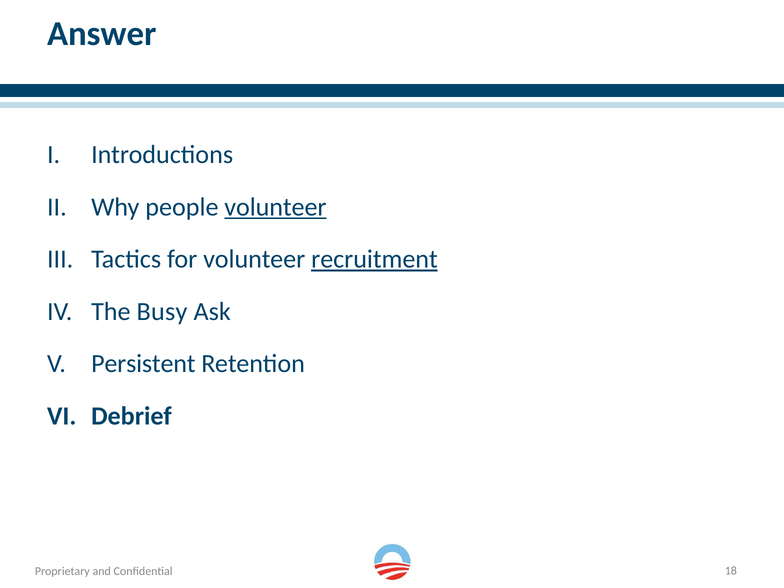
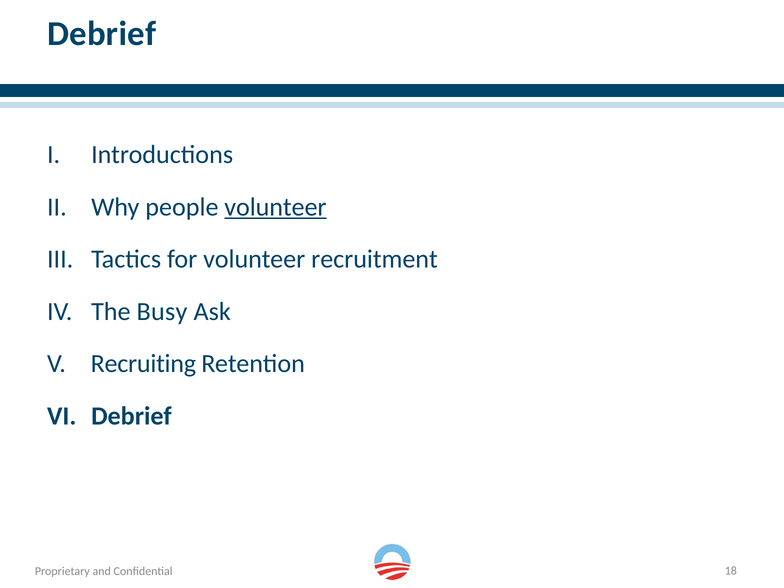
Answer: Answer -> Debrief (102, 34)
recruitment underline: present -> none (374, 259)
Persistent: Persistent -> Recruiting (143, 364)
